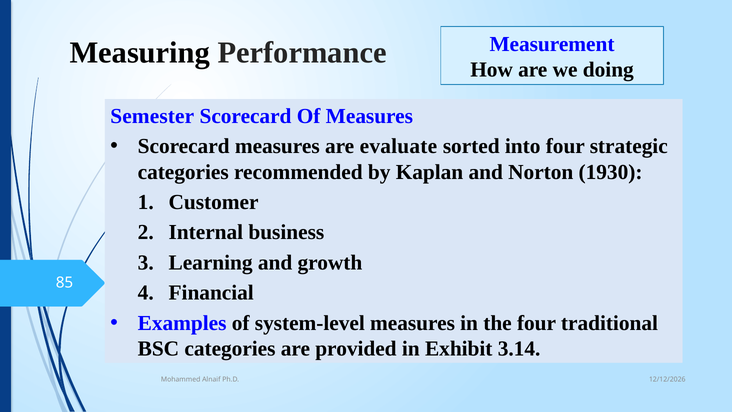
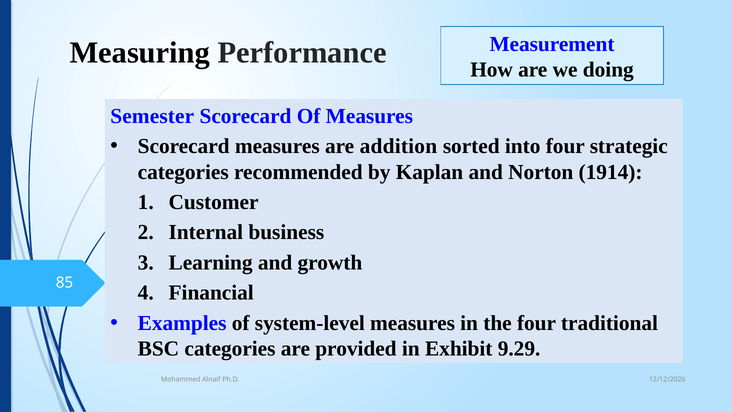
evaluate: evaluate -> addition (398, 146)
1930: 1930 -> 1914 (611, 172)
3.14: 3.14 -> 9.29 (519, 349)
